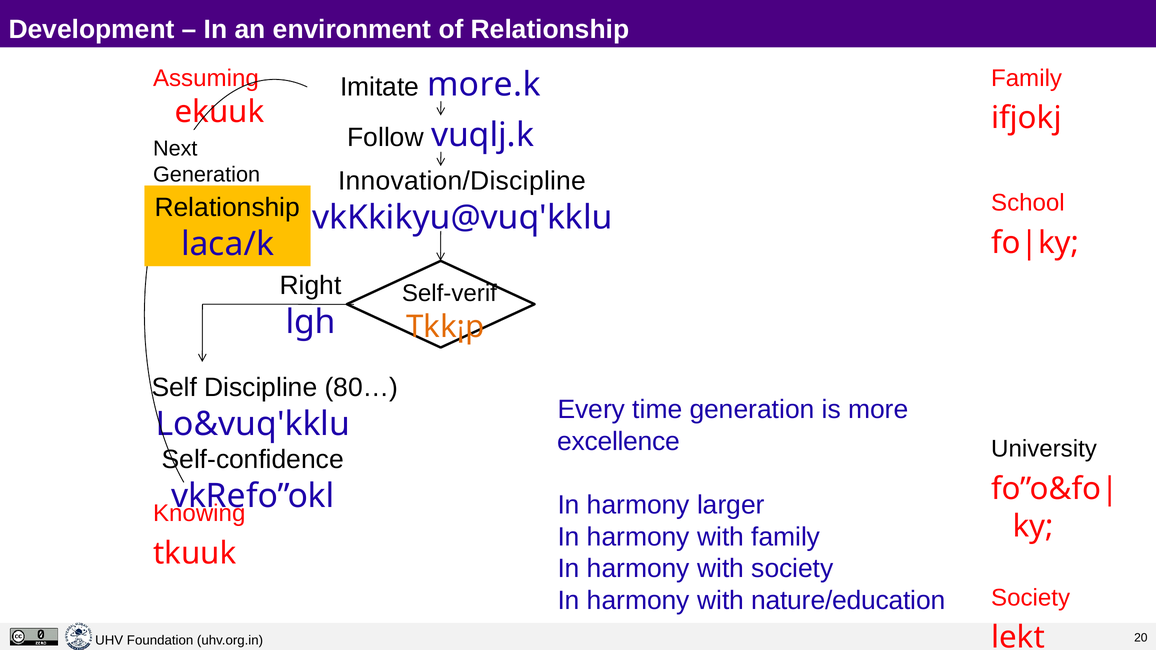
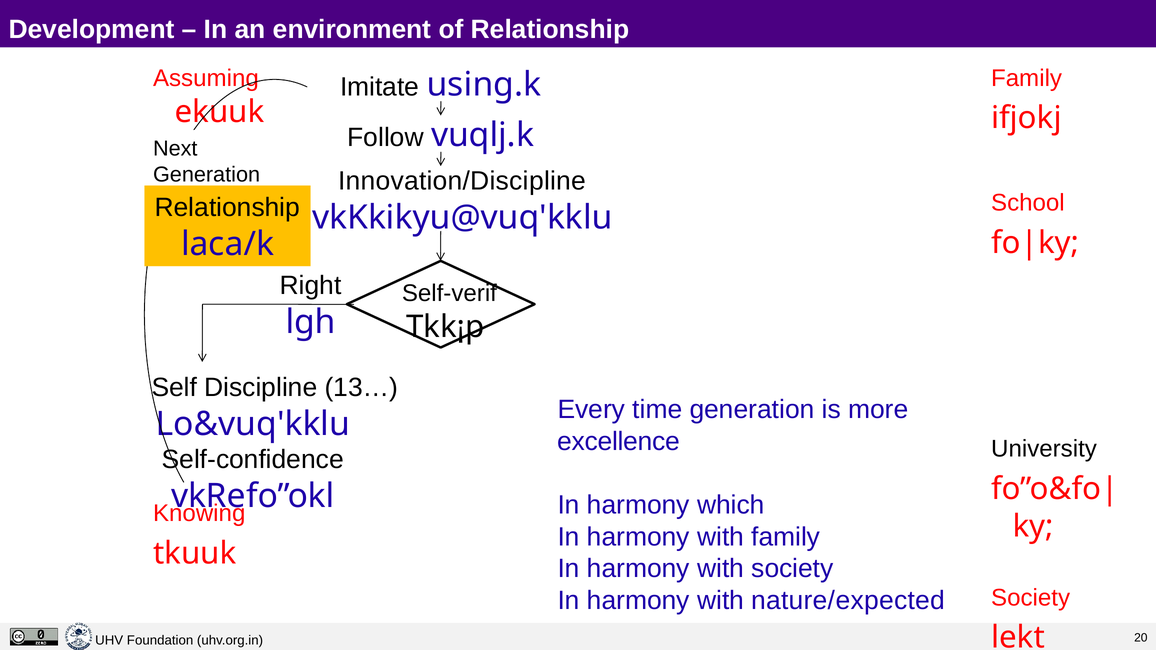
more.k: more.k -> using.k (484, 85)
Tkk¡p colour: orange -> black (445, 327)
80…: 80… -> 13… (361, 387)
larger: larger -> which (731, 505)
nature/education: nature/education -> nature/expected (848, 601)
